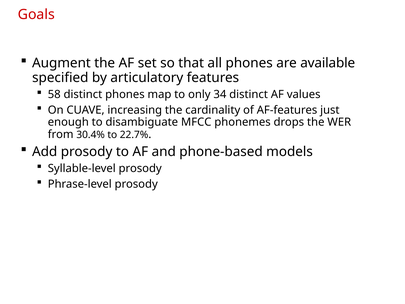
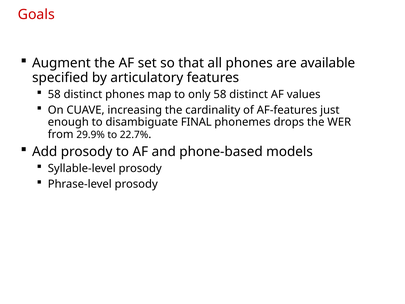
only 34: 34 -> 58 (220, 94)
MFCC: MFCC -> FINAL (196, 122)
30.4%: 30.4% -> 29.9% (91, 135)
